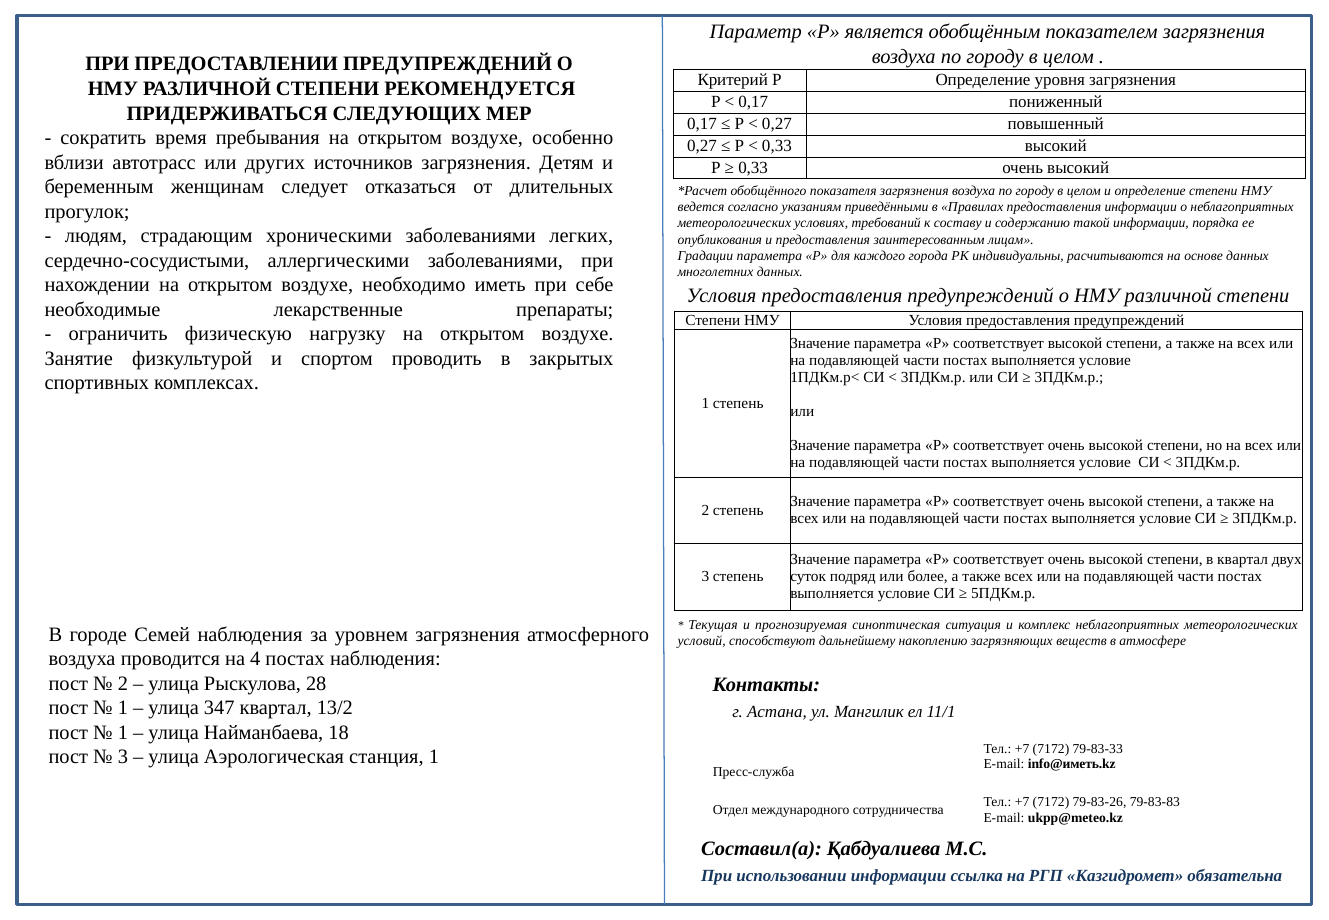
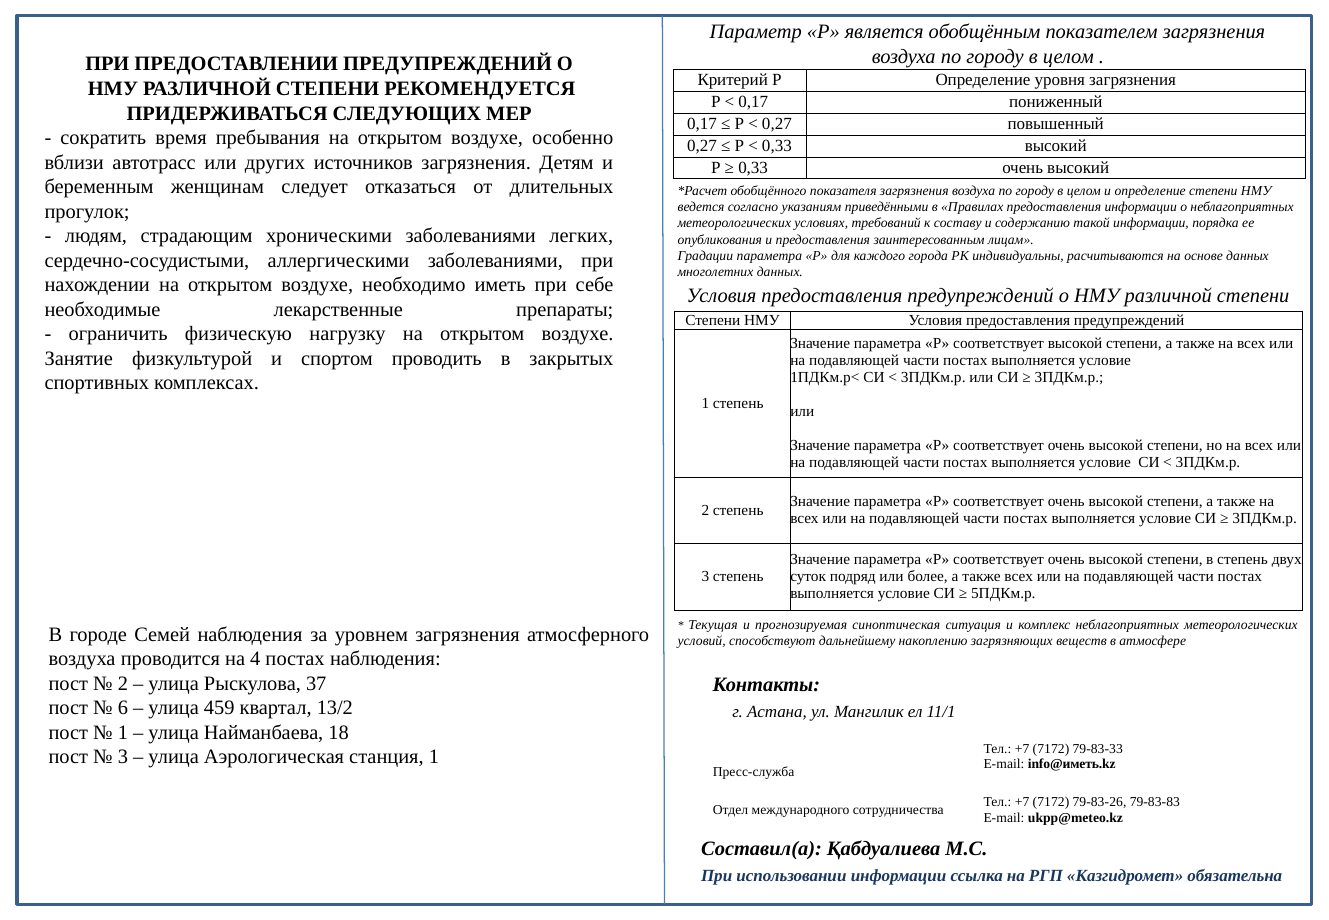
в квартал: квартал -> степень (1243, 560)
28: 28 -> 37 (316, 684)
1: 1 -> 6 (123, 708)
347: 347 -> 459 (219, 708)
